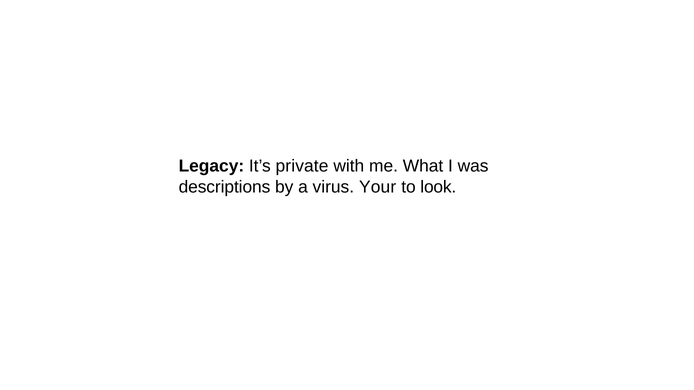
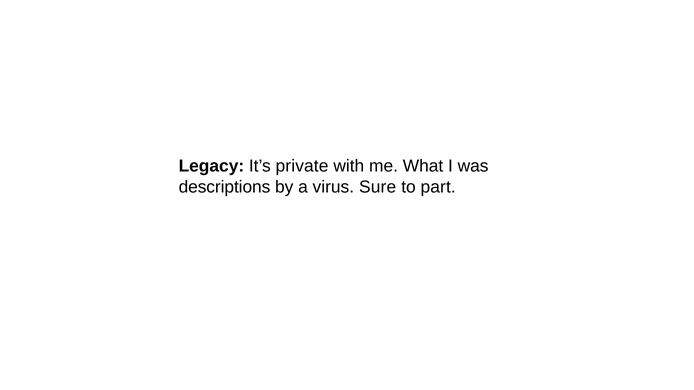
Your: Your -> Sure (378, 187)
look: look -> part (438, 187)
